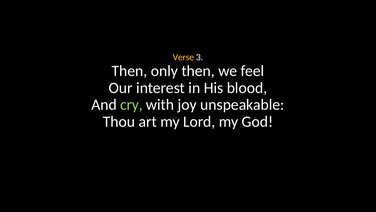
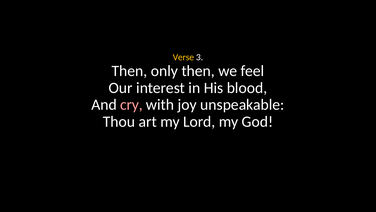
cry colour: light green -> pink (131, 105)
